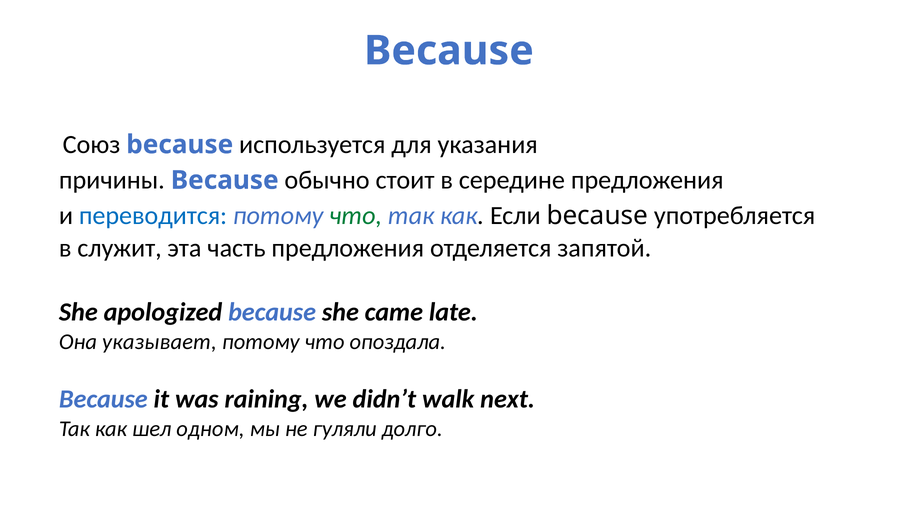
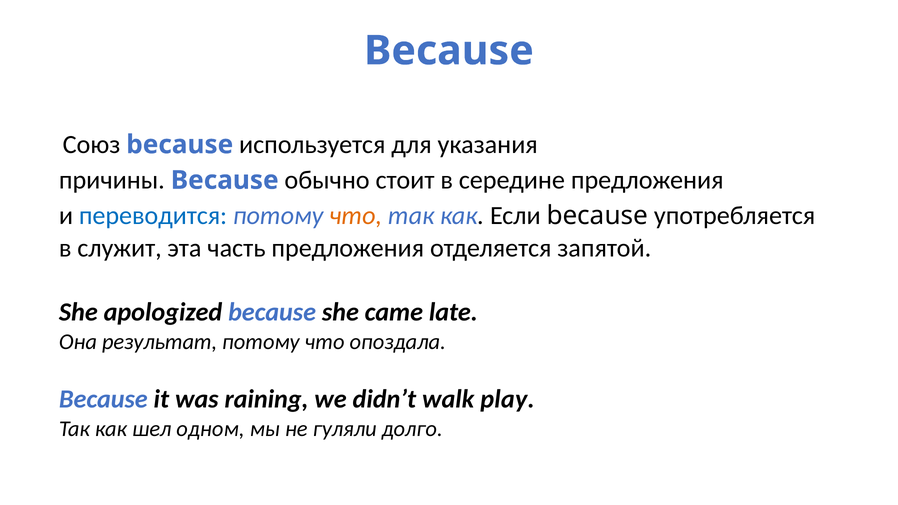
что colour: green -> orange (356, 216)
указывает: указывает -> результат (160, 342)
next: next -> play (507, 399)
